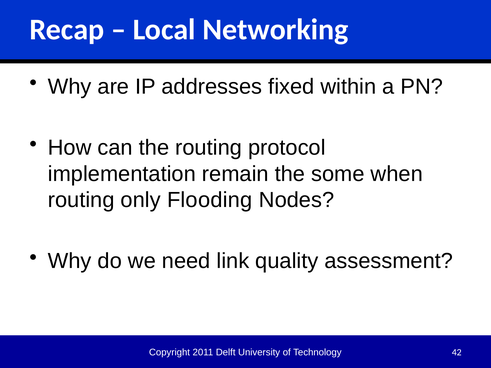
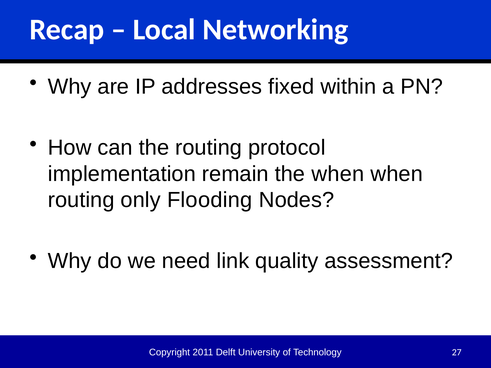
the some: some -> when (338, 174)
42: 42 -> 27 (457, 353)
